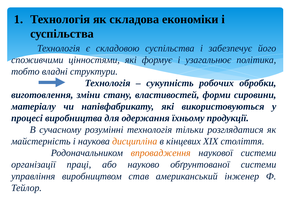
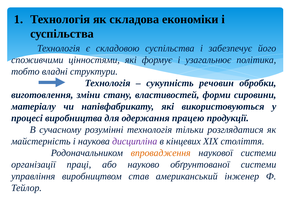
робочих: робочих -> речовин (216, 83)
їхньому: їхньому -> працею (188, 118)
дисципліна colour: orange -> purple (135, 141)
